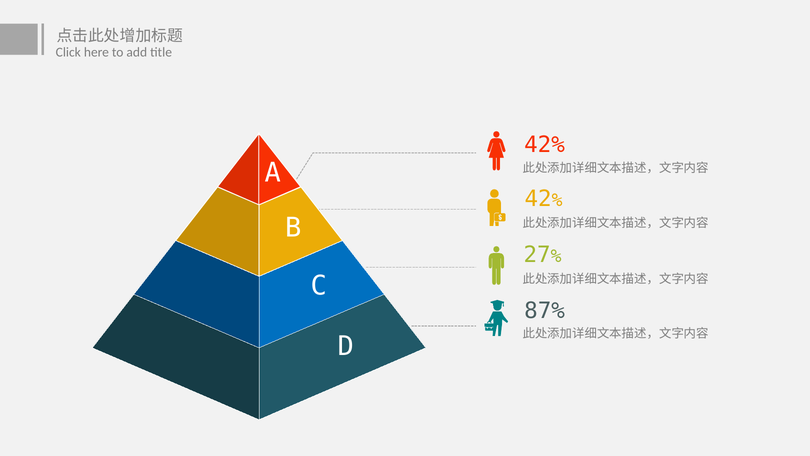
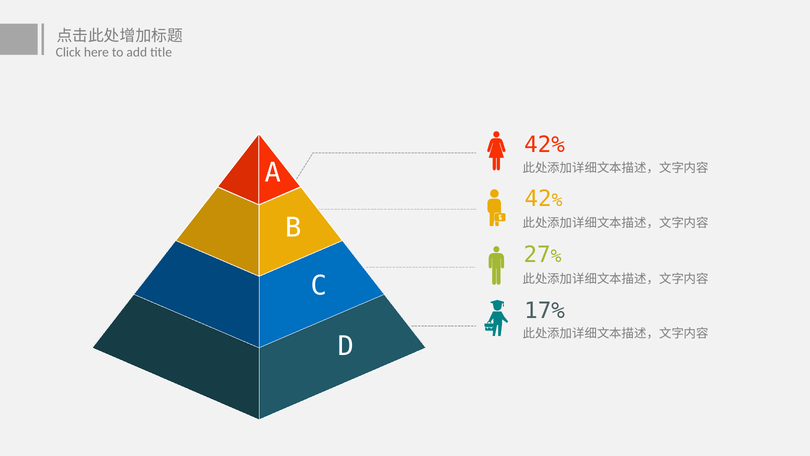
87%: 87% -> 17% (545, 310)
